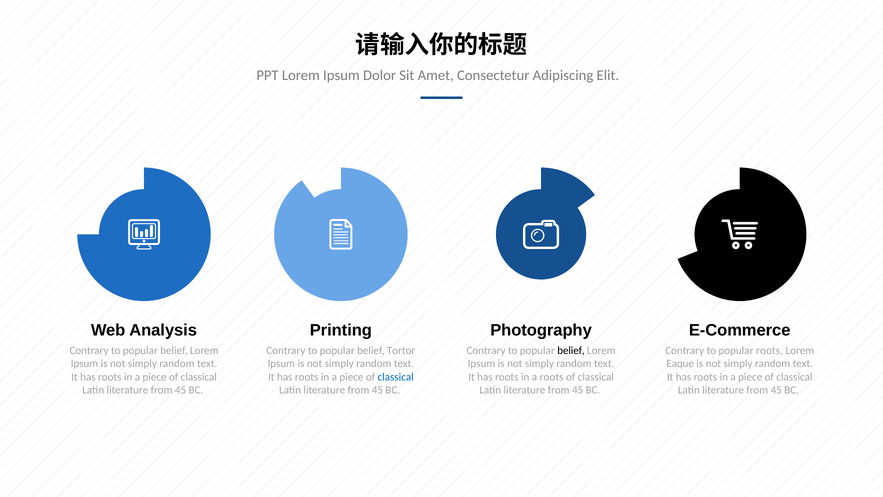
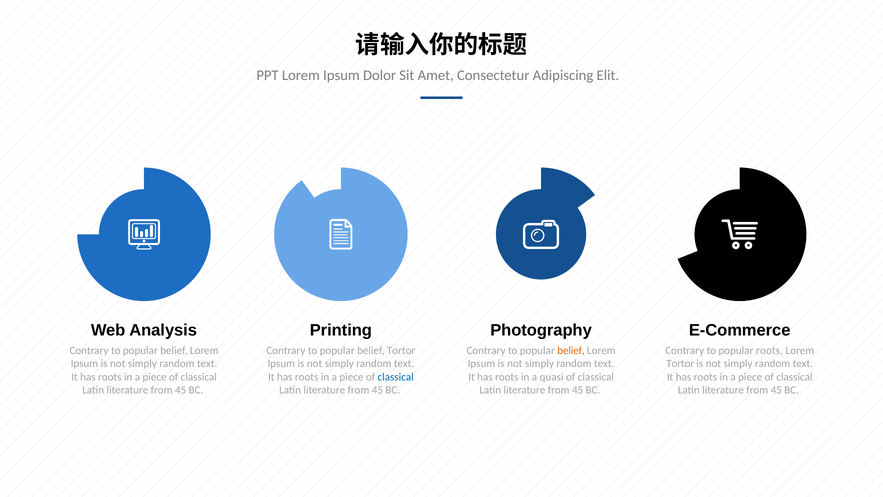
belief colour: black -> orange (571, 350)
Eaque: Eaque -> Tortor (680, 363)
a roots: roots -> quasi (552, 377)
